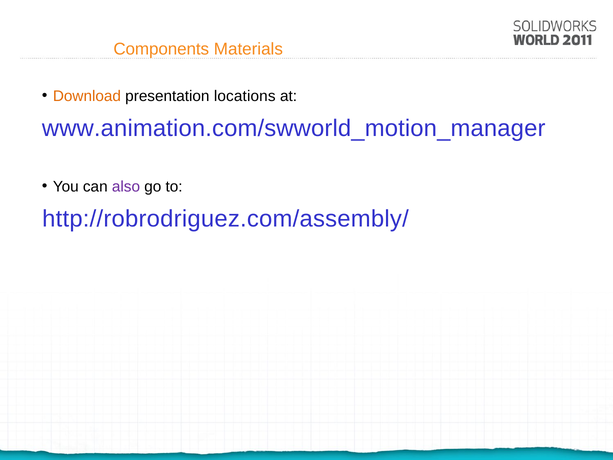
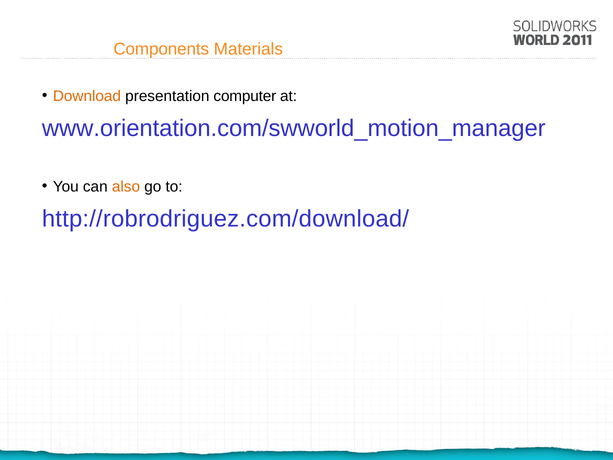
locations: locations -> computer (245, 96)
www.animation.com/swworld_motion_manager: www.animation.com/swworld_motion_manager -> www.orientation.com/swworld_motion_manager (294, 128)
also colour: purple -> orange (126, 187)
http://robrodriguez.com/assembly/: http://robrodriguez.com/assembly/ -> http://robrodriguez.com/download/ (225, 219)
